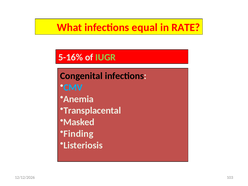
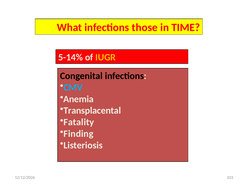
equal: equal -> those (145, 27)
RATE: RATE -> TIME (186, 27)
5-16%: 5-16% -> 5-14% (71, 57)
IUGR colour: light green -> yellow (106, 57)
Masked: Masked -> Fatality (79, 122)
